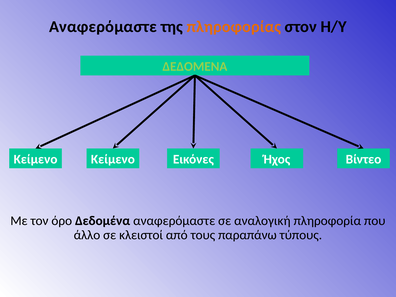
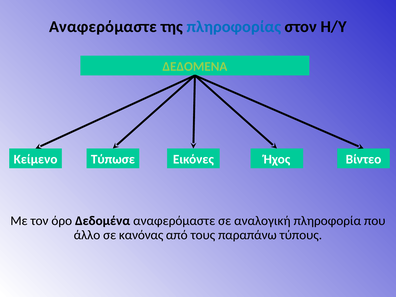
πληροφορίας colour: orange -> blue (234, 27)
Κείμενο Κείμενο: Κείμενο -> Τύπωσε (113, 159)
κλειστοί: κλειστοί -> κανόνας (141, 235)
